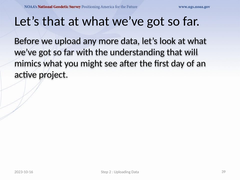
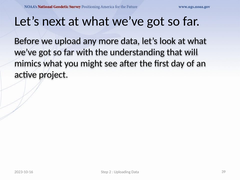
Let’s that: that -> next (54, 21)
